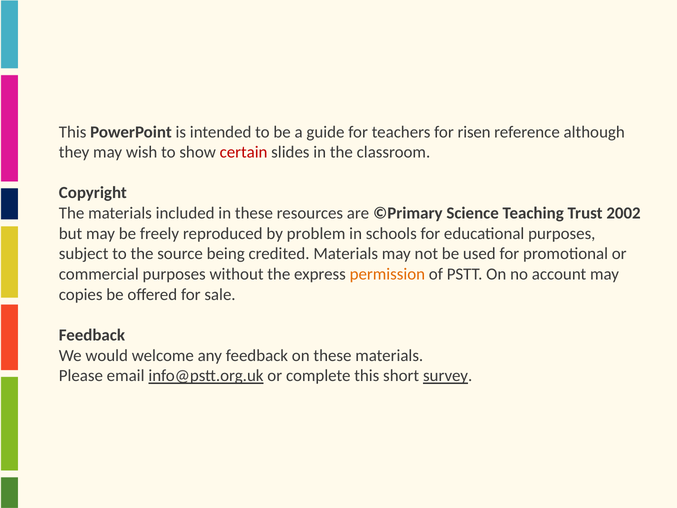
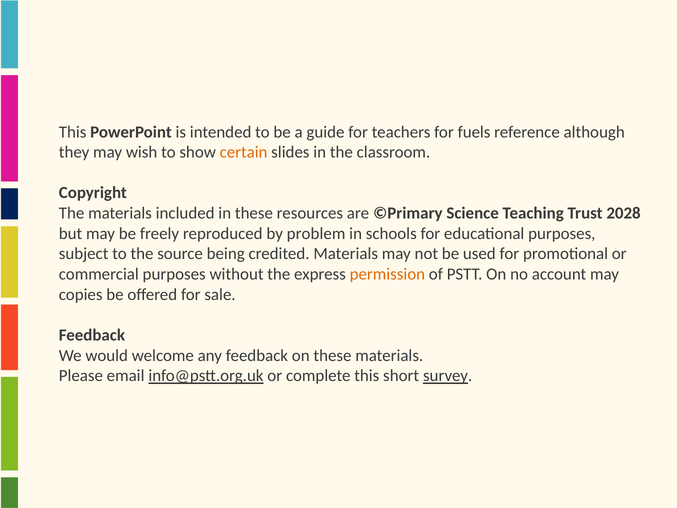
risen: risen -> fuels (474, 132)
certain colour: red -> orange (244, 152)
2002: 2002 -> 2028 (624, 213)
